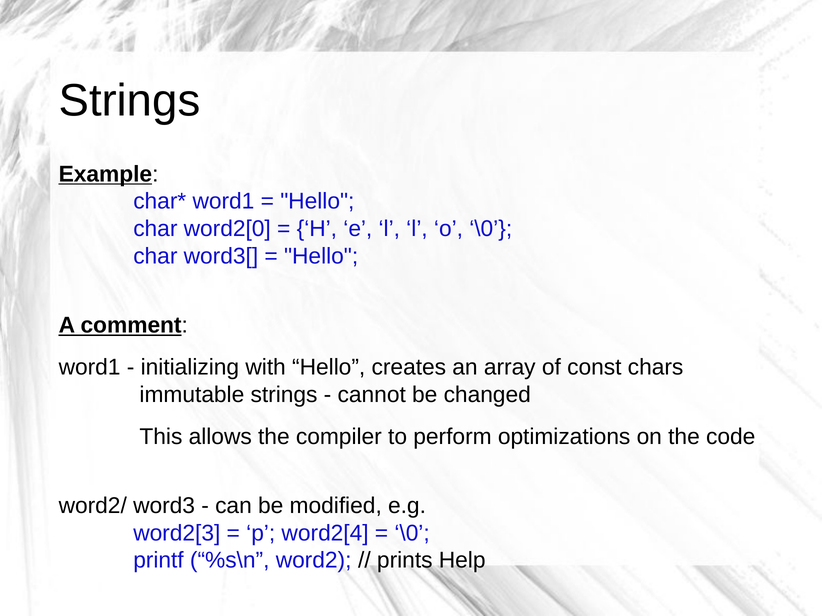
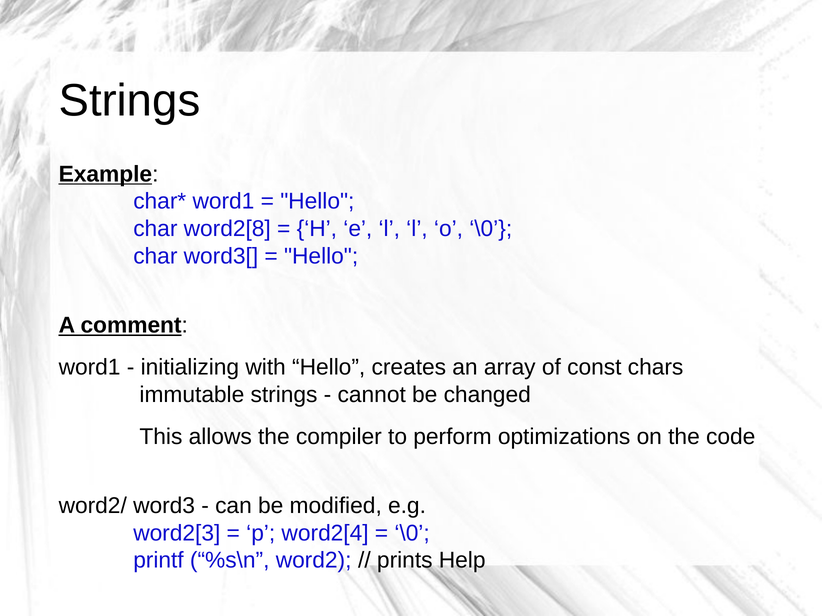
word2[0: word2[0 -> word2[8 (227, 229)
